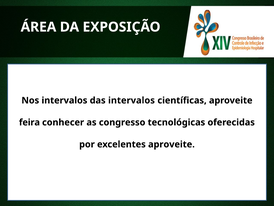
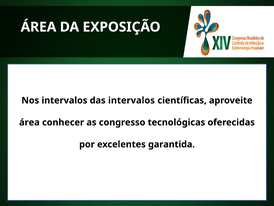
feira: feira -> área (29, 122)
excelentes aproveite: aproveite -> garantida (171, 144)
